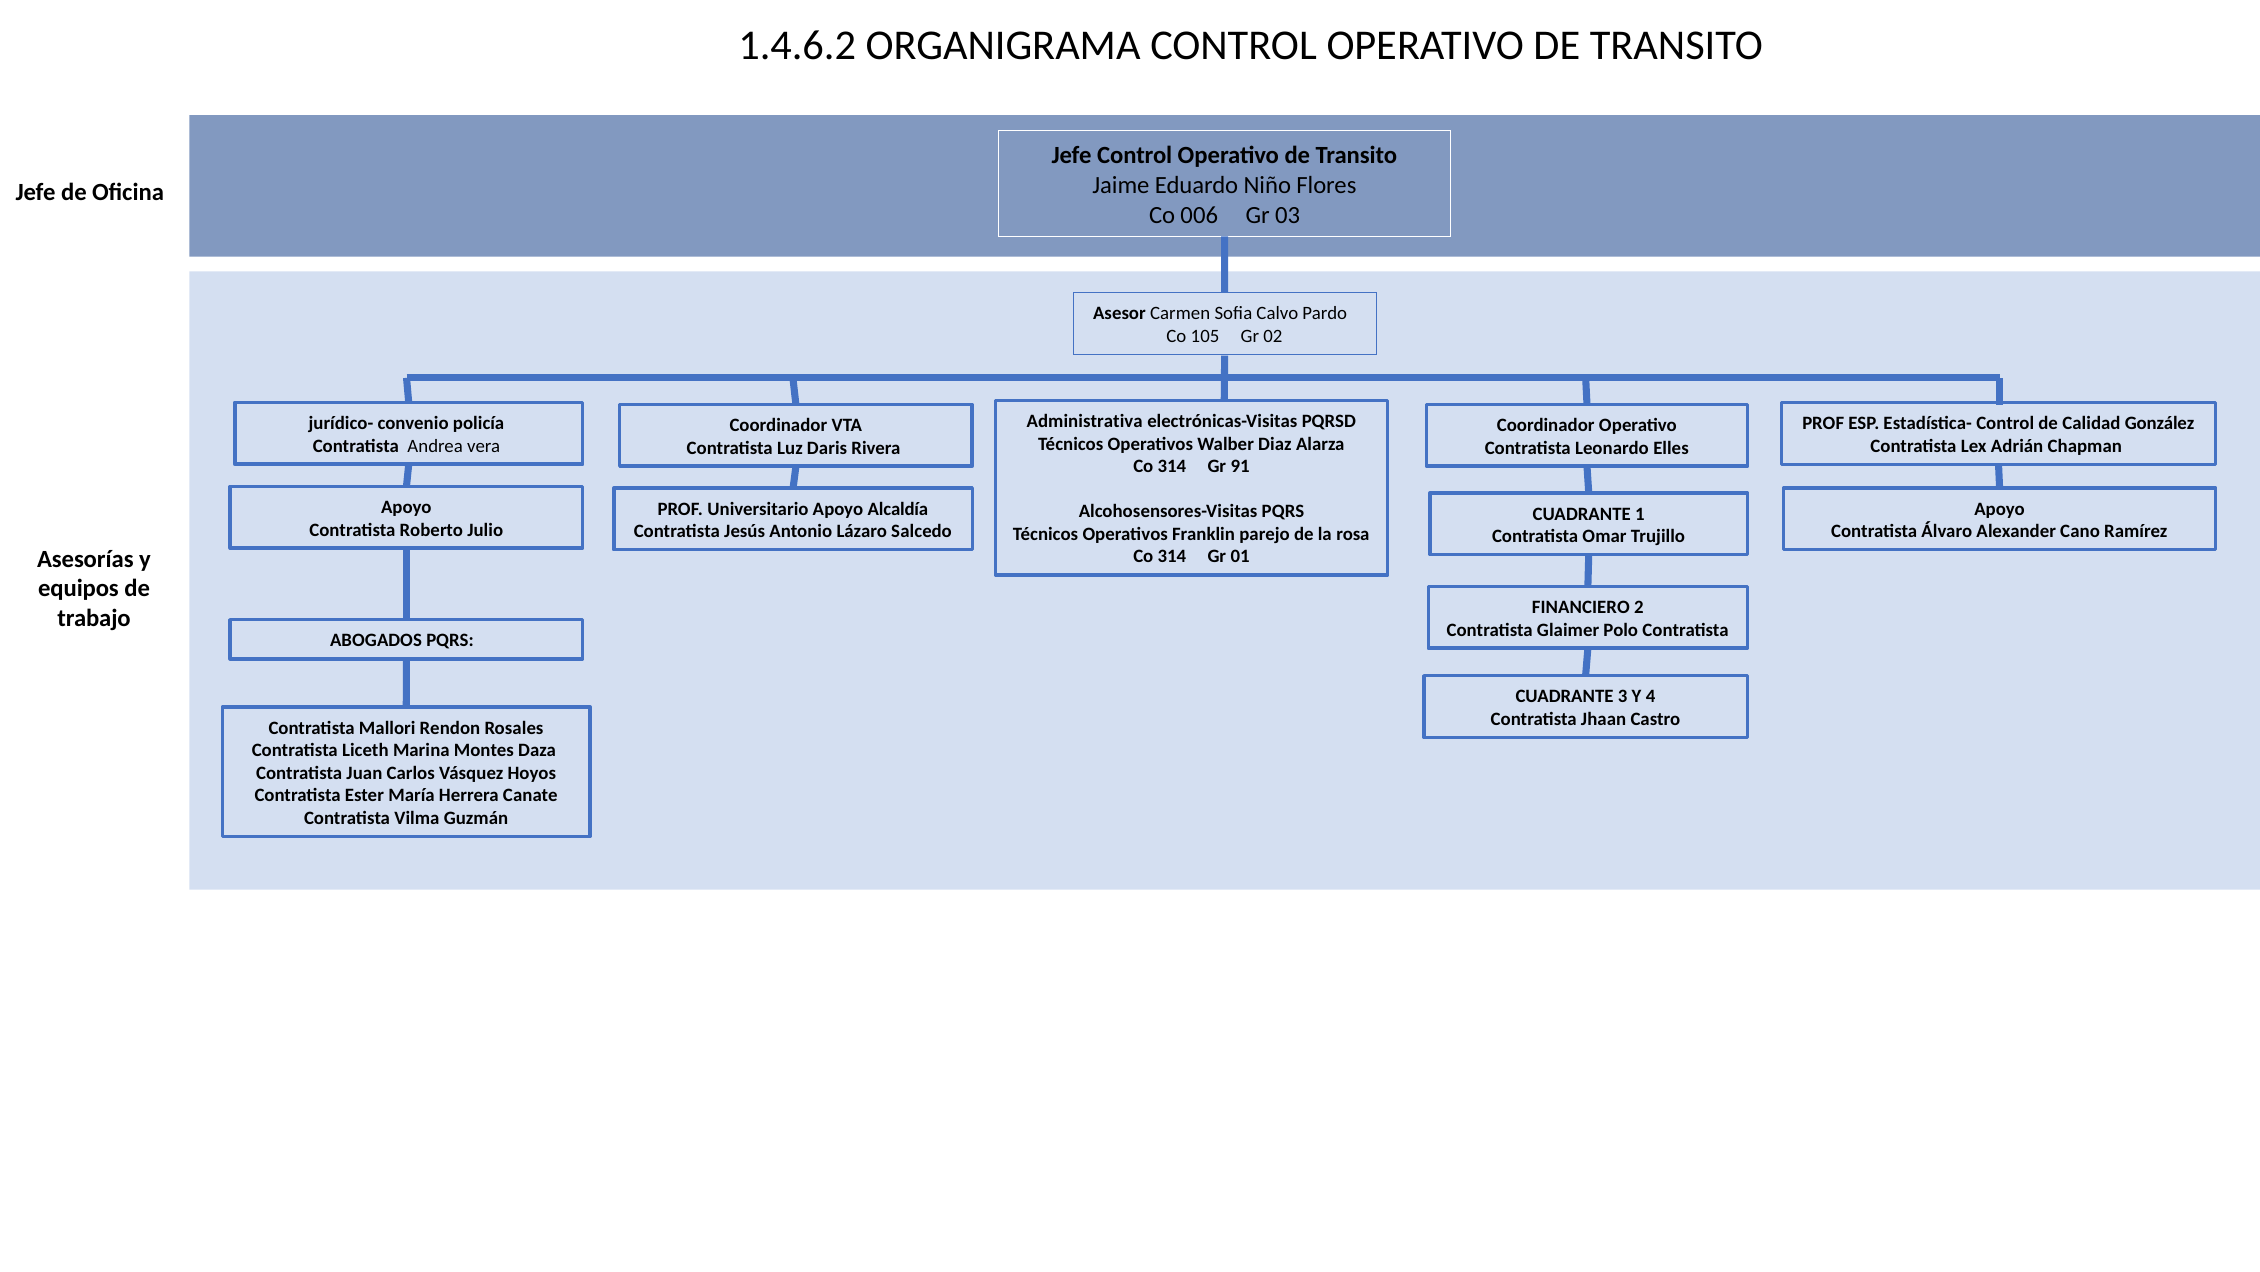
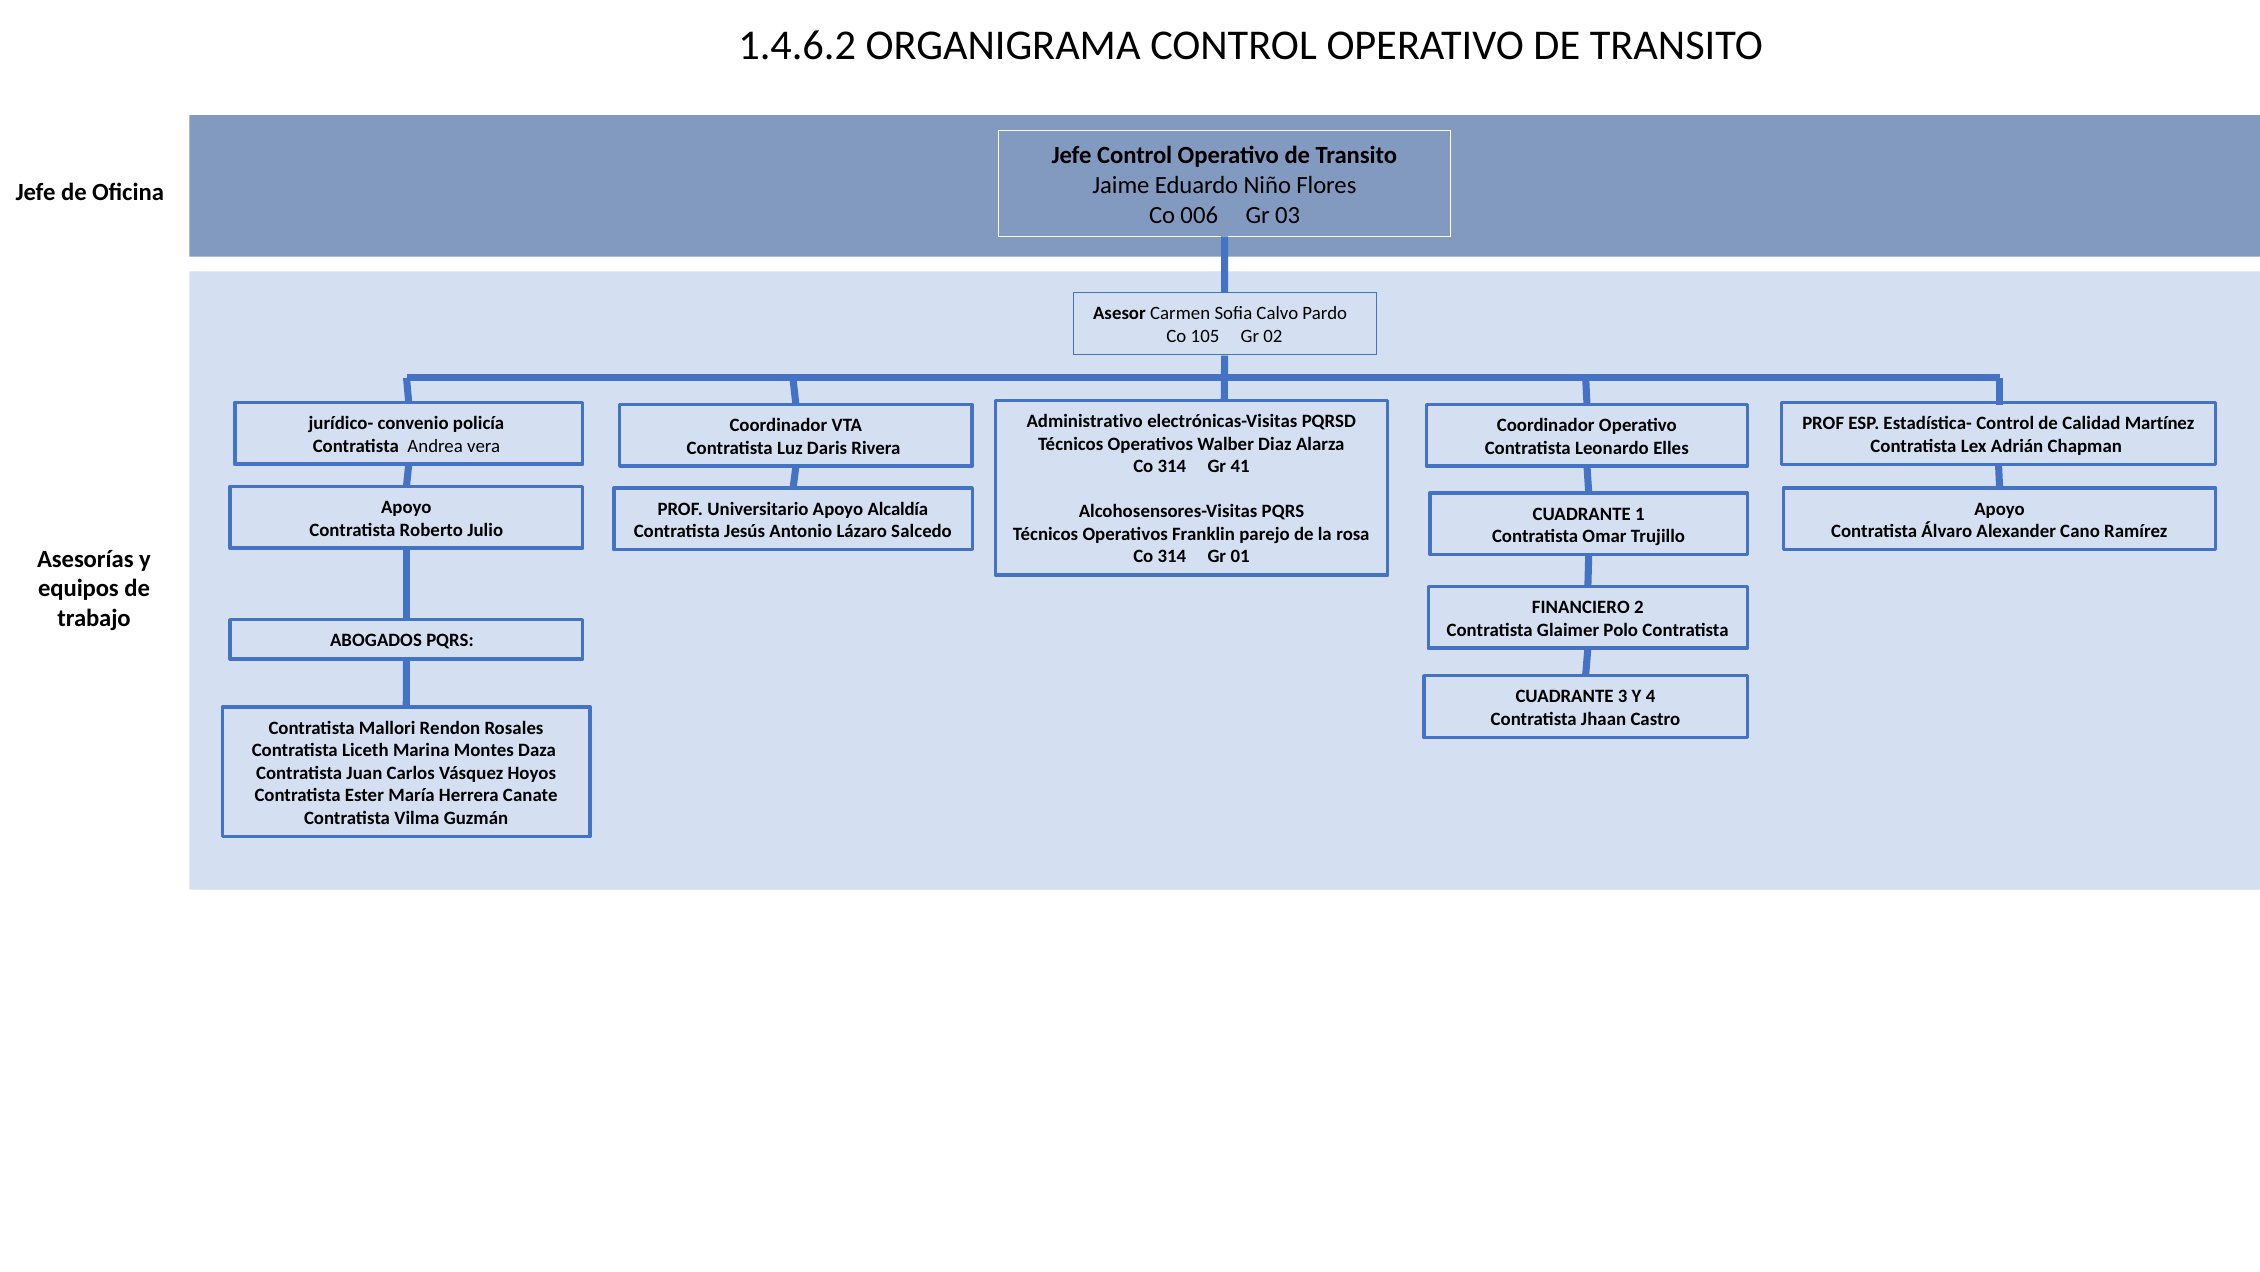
Administrativa: Administrativa -> Administrativo (1085, 421)
González: González -> Martínez (2160, 423)
91: 91 -> 41 (1240, 466)
